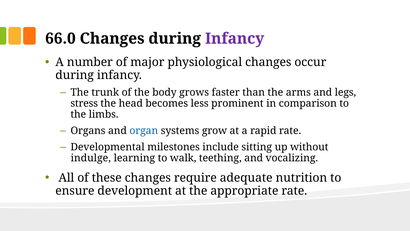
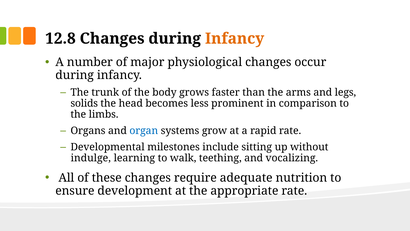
66.0: 66.0 -> 12.8 (60, 38)
Infancy colour: purple -> orange (235, 38)
stress: stress -> solids (84, 103)
